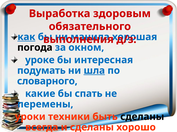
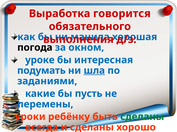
здоровым: здоровым -> говорится (122, 14)
как underline: present -> none (26, 37)
словарного: словарного -> заданиями (47, 82)
спать: спать -> пусть (89, 94)
техники: техники -> ребёнку (69, 117)
сделаны colour: black -> green (142, 117)
